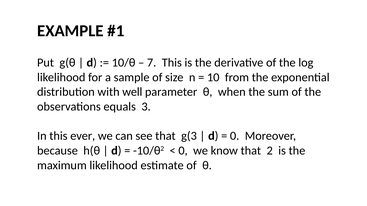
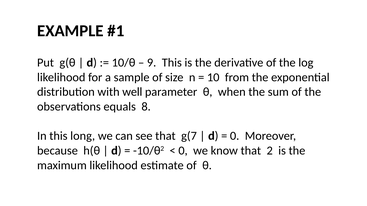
7: 7 -> 9 (152, 63)
3: 3 -> 8 (146, 107)
ever: ever -> long (83, 136)
g(3: g(3 -> g(7 (189, 136)
